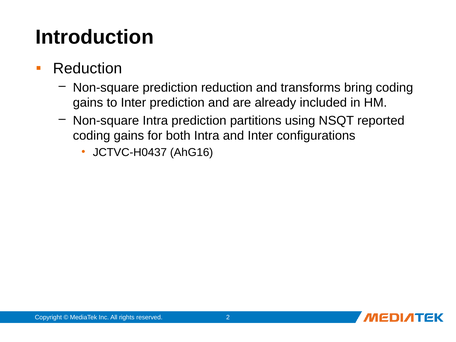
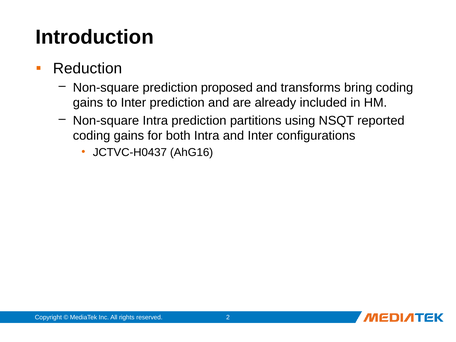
prediction reduction: reduction -> proposed (227, 88)
